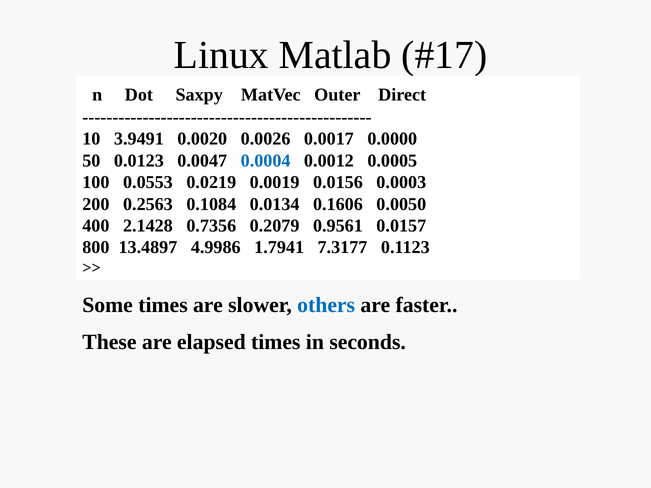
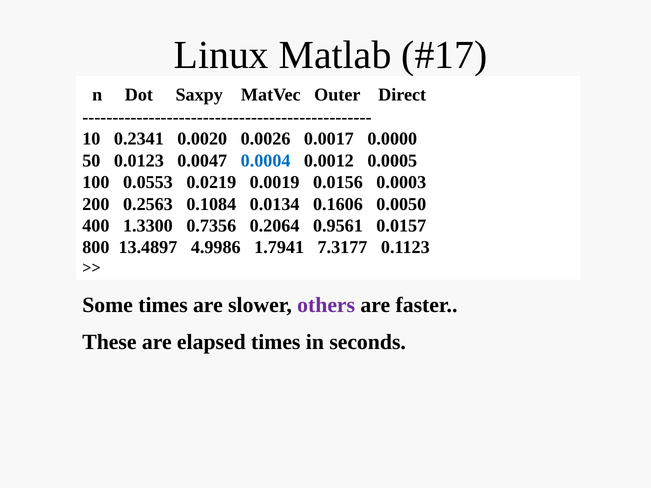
3.9491: 3.9491 -> 0.2341 (139, 139)
2.1428: 2.1428 -> 1.3300 (148, 226)
0.2079: 0.2079 -> 0.2064 (275, 226)
others colour: blue -> purple (326, 305)
